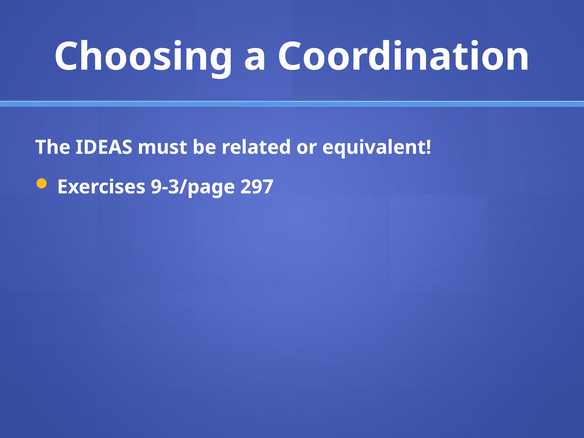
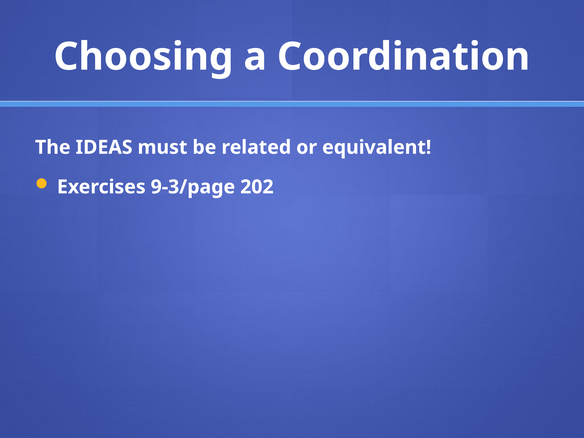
297: 297 -> 202 (257, 187)
